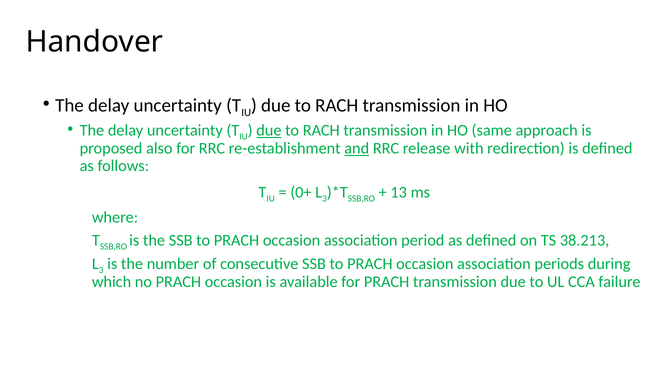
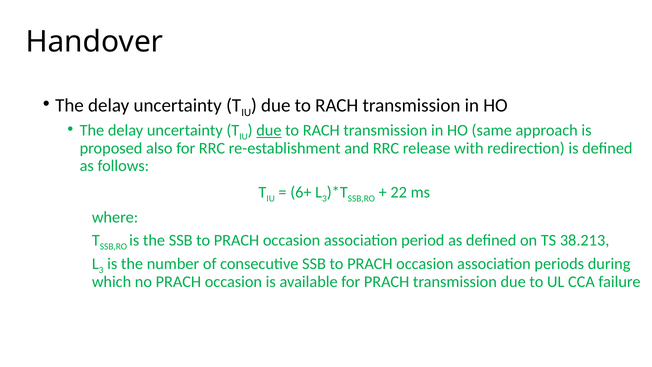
and underline: present -> none (357, 148)
0+: 0+ -> 6+ (301, 192)
13: 13 -> 22 (399, 192)
